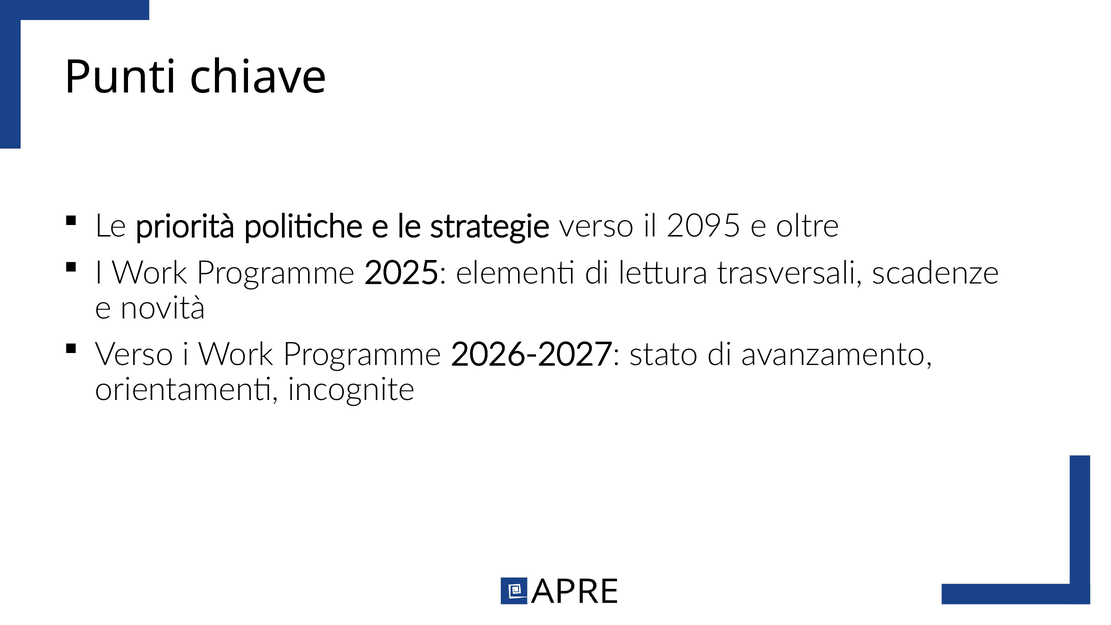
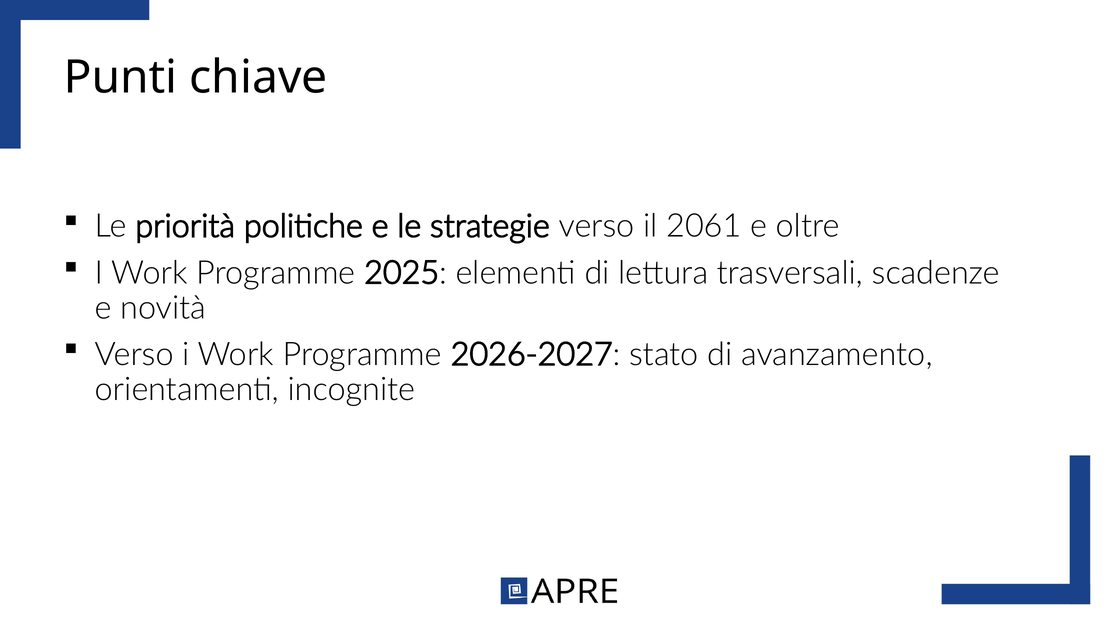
2095: 2095 -> 2061 (704, 226)
